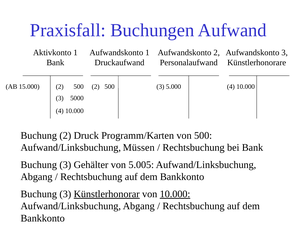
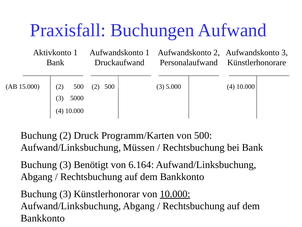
Gehälter: Gehälter -> Benötigt (91, 164)
5.005: 5.005 -> 6.164 (141, 164)
Künstlerhonorar underline: present -> none (107, 194)
